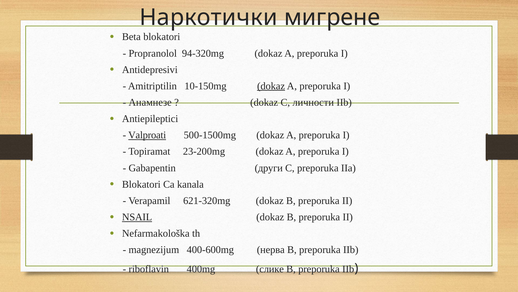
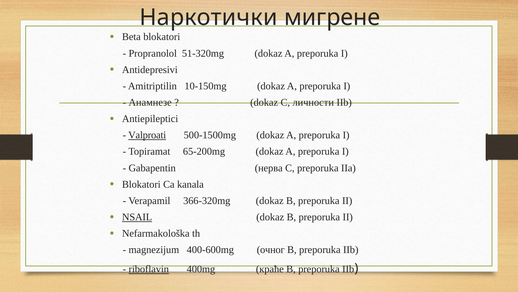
94-320mg: 94-320mg -> 51-320mg (203, 53)
dokaz underline: present -> none (271, 86)
23-200mg: 23-200mg -> 65-200mg (204, 151)
други: други -> нерва (269, 168)
621-320mg: 621-320mg -> 366-320mg (207, 200)
нерва: нерва -> очног (271, 249)
riboflavin underline: none -> present (149, 269)
слике: слике -> краће (270, 269)
